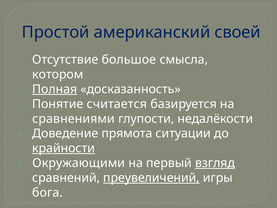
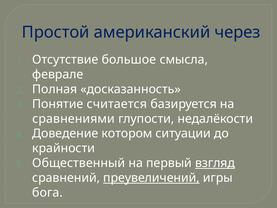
своей: своей -> через (238, 32)
котором: котором -> феврале (58, 74)
Полная underline: present -> none (55, 89)
прямота: прямота -> котором (127, 133)
крайности underline: present -> none (64, 148)
Окружающими: Окружающими -> Общественный (79, 163)
